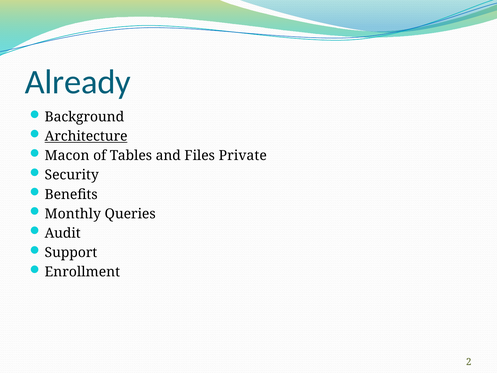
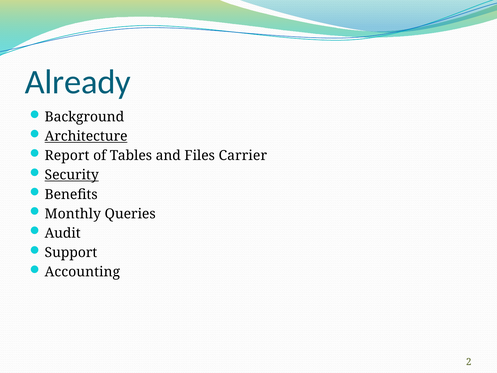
Macon: Macon -> Report (67, 156)
Private: Private -> Carrier (243, 156)
Security underline: none -> present (72, 175)
Enrollment: Enrollment -> Accounting (82, 272)
